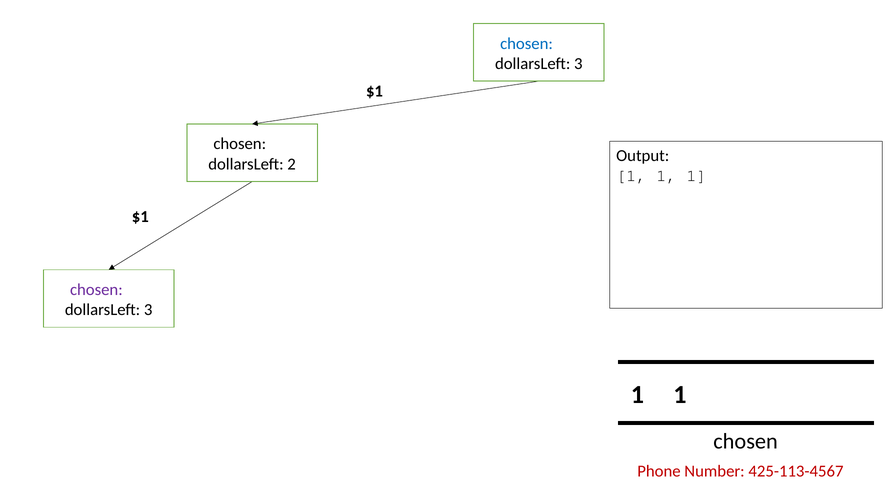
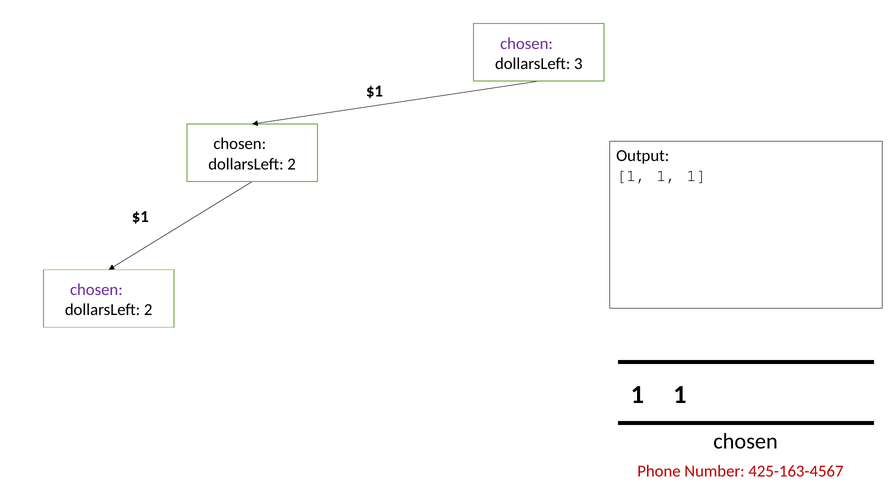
chosen colour: blue -> purple (527, 44)
3: 3 -> 2 (148, 310)
425-113-4567: 425-113-4567 -> 425-163-4567 (796, 471)
